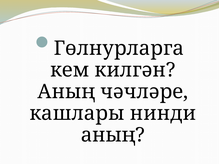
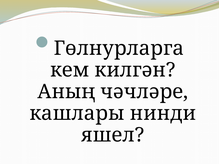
аның: аның -> яшел (113, 135)
